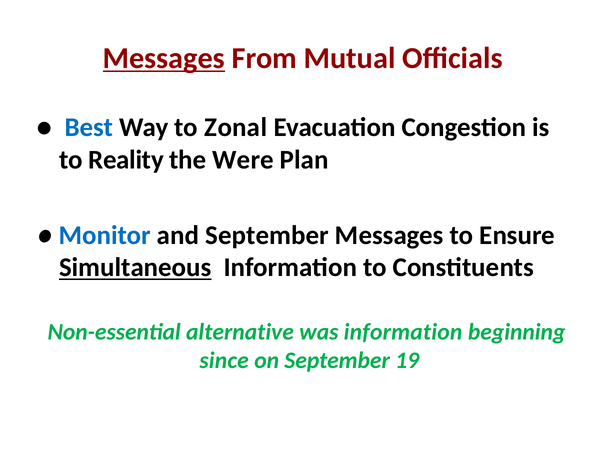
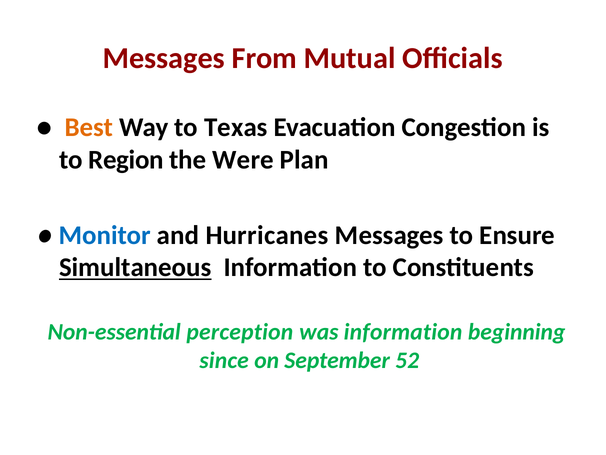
Messages underline: present -> none (164, 58)
Best colour: blue -> orange (89, 127)
Zonal: Zonal -> Texas (236, 127)
Reality: Reality -> Region (126, 159)
and September: September -> Hurricanes (267, 235)
alternative: alternative -> perception (240, 332)
19: 19 -> 52 (407, 360)
